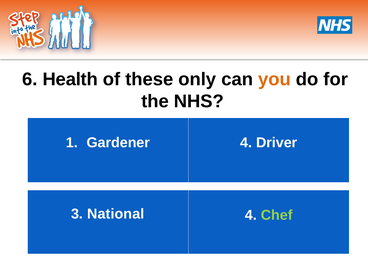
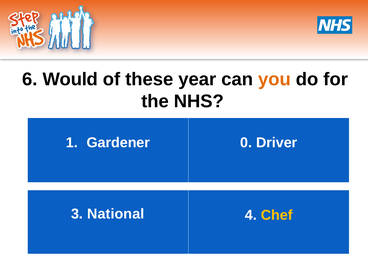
Health: Health -> Would (70, 79)
only: only -> year (197, 79)
Gardener 4: 4 -> 0 (246, 143)
Chef colour: light green -> yellow (277, 215)
